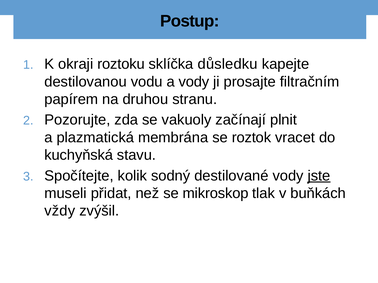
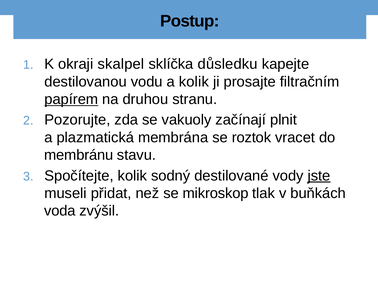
roztoku: roztoku -> skalpel (121, 64)
a vody: vody -> kolik (194, 82)
papírem underline: none -> present (71, 99)
kuchyňská: kuchyňská -> membránu (79, 155)
vždy: vždy -> voda (60, 211)
